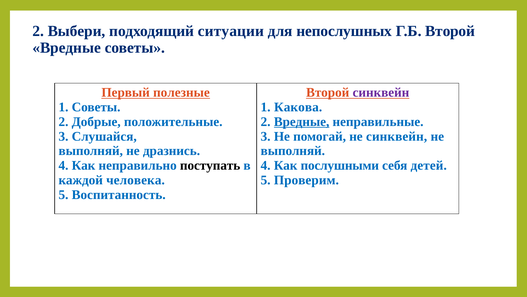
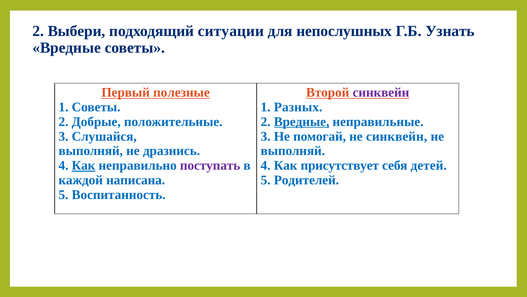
Г.Б Второй: Второй -> Узнать (450, 31)
Какова: Какова -> Разных (298, 107)
Как underline: none -> present (84, 165)
поступать colour: black -> purple (210, 165)
послушными: послушными -> присутствует (340, 165)
человека: человека -> написана (136, 180)
Проверим: Проверим -> Родителей (306, 180)
